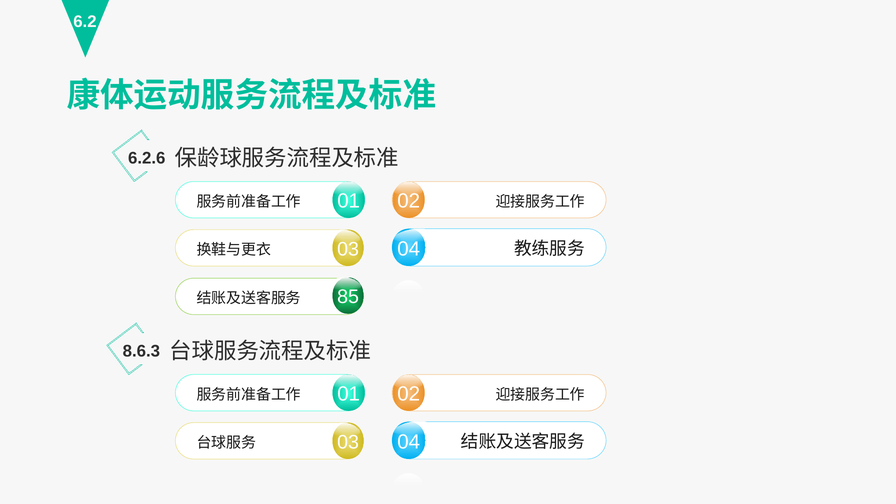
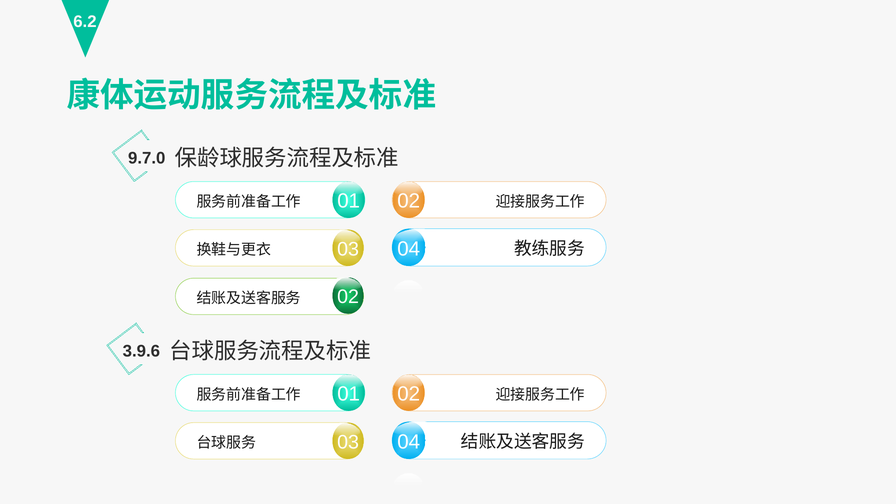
6.2.6: 6.2.6 -> 9.7.0 (147, 158)
85: 85 -> 02 (348, 297)
8.6.3: 8.6.3 -> 3.9.6 (141, 351)
